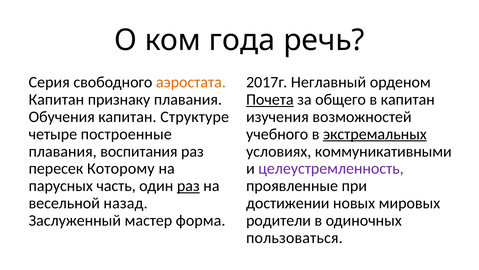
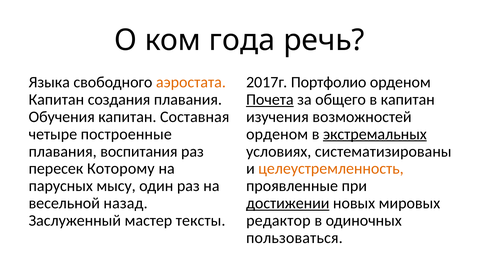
Серия: Серия -> Языка (49, 82)
Неглавный: Неглавный -> Портфолио (329, 82)
признаку: признаку -> создания (119, 99)
Структуре: Структуре -> Составная (195, 117)
учебного: учебного -> орденом (277, 134)
коммуникативными: коммуникативными -> систематизированы (383, 151)
целеустремленность colour: purple -> orange (331, 168)
часть: часть -> мысу (116, 186)
раз underline: present -> none (188, 186)
достижении underline: none -> present (288, 203)
форма: форма -> тексты (201, 220)
родители: родители -> редактор (278, 220)
